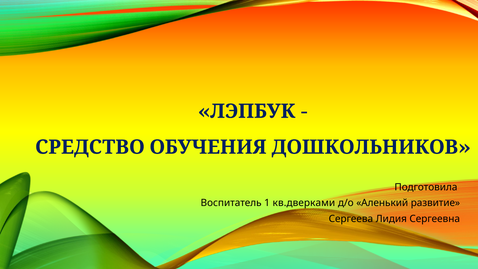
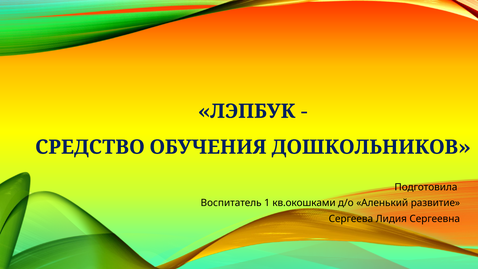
кв.дверками: кв.дверками -> кв.окошками (304, 203)
